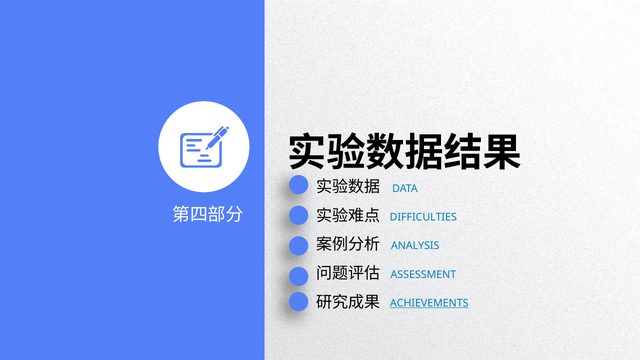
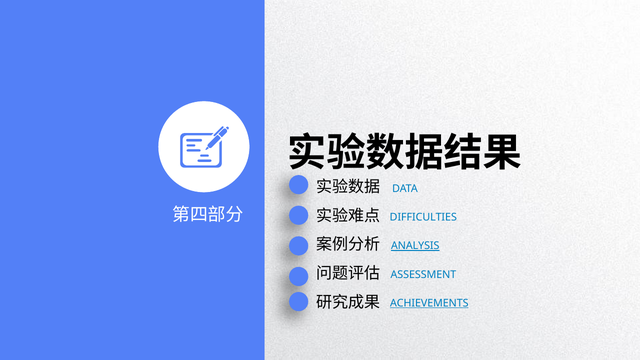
ANALYSIS underline: none -> present (415, 246)
